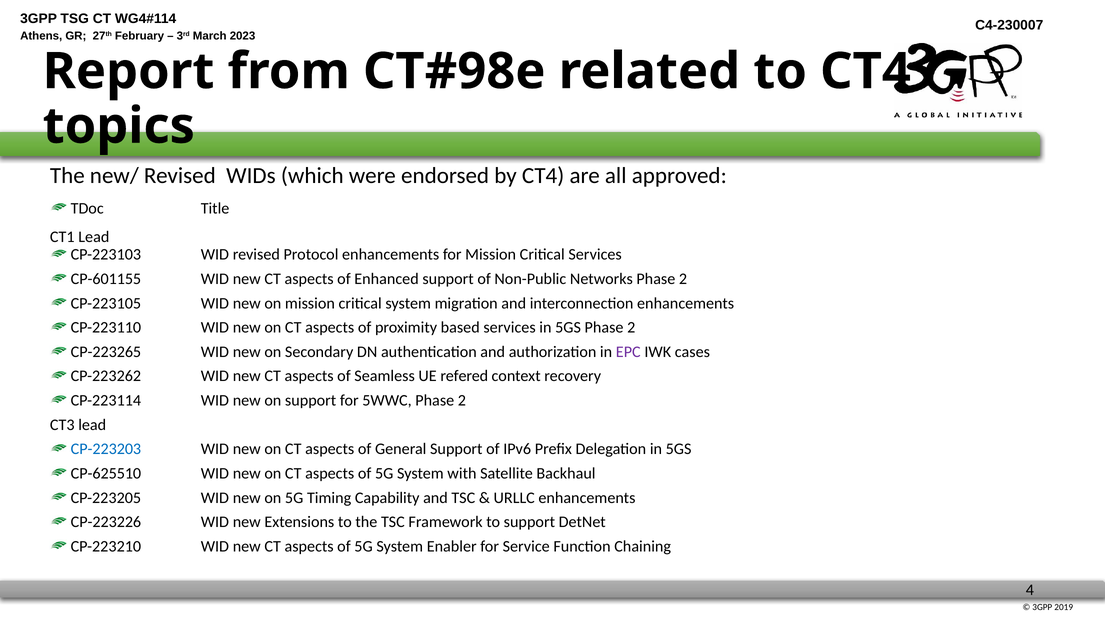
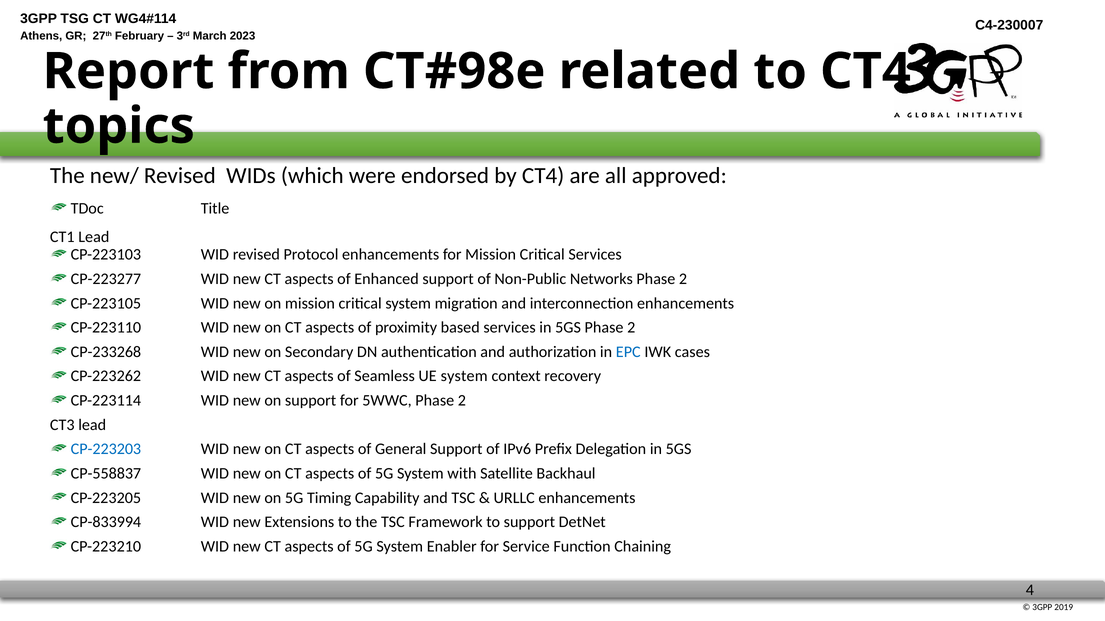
CP-601155: CP-601155 -> CP-223277 (106, 279)
CP-223265: CP-223265 -> CP-233268 (106, 352)
EPC colour: purple -> blue (628, 352)
UE refered: refered -> system (464, 376)
CP-625510: CP-625510 -> CP-558837 (106, 474)
CP-223226: CP-223226 -> CP-833994 (106, 523)
